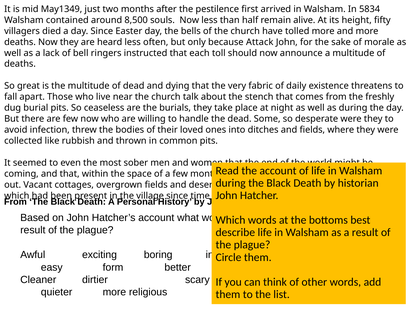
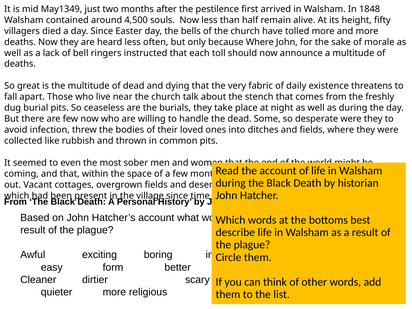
5834: 5834 -> 1848 (370, 9)
8,500: 8,500 -> 4,500 (136, 20)
because Attack: Attack -> Where (260, 42)
